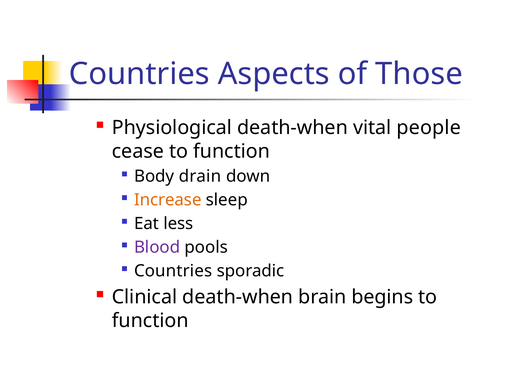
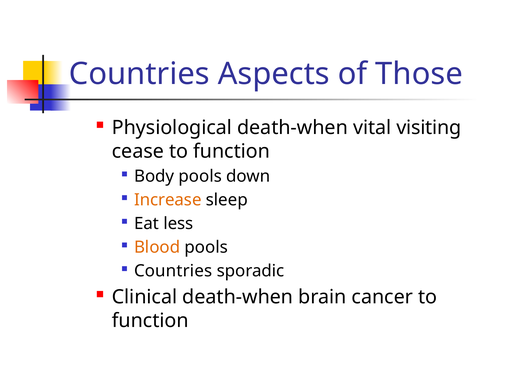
people: people -> visiting (429, 128)
Body drain: drain -> pools (200, 176)
Blood colour: purple -> orange (157, 247)
begins: begins -> cancer (382, 297)
